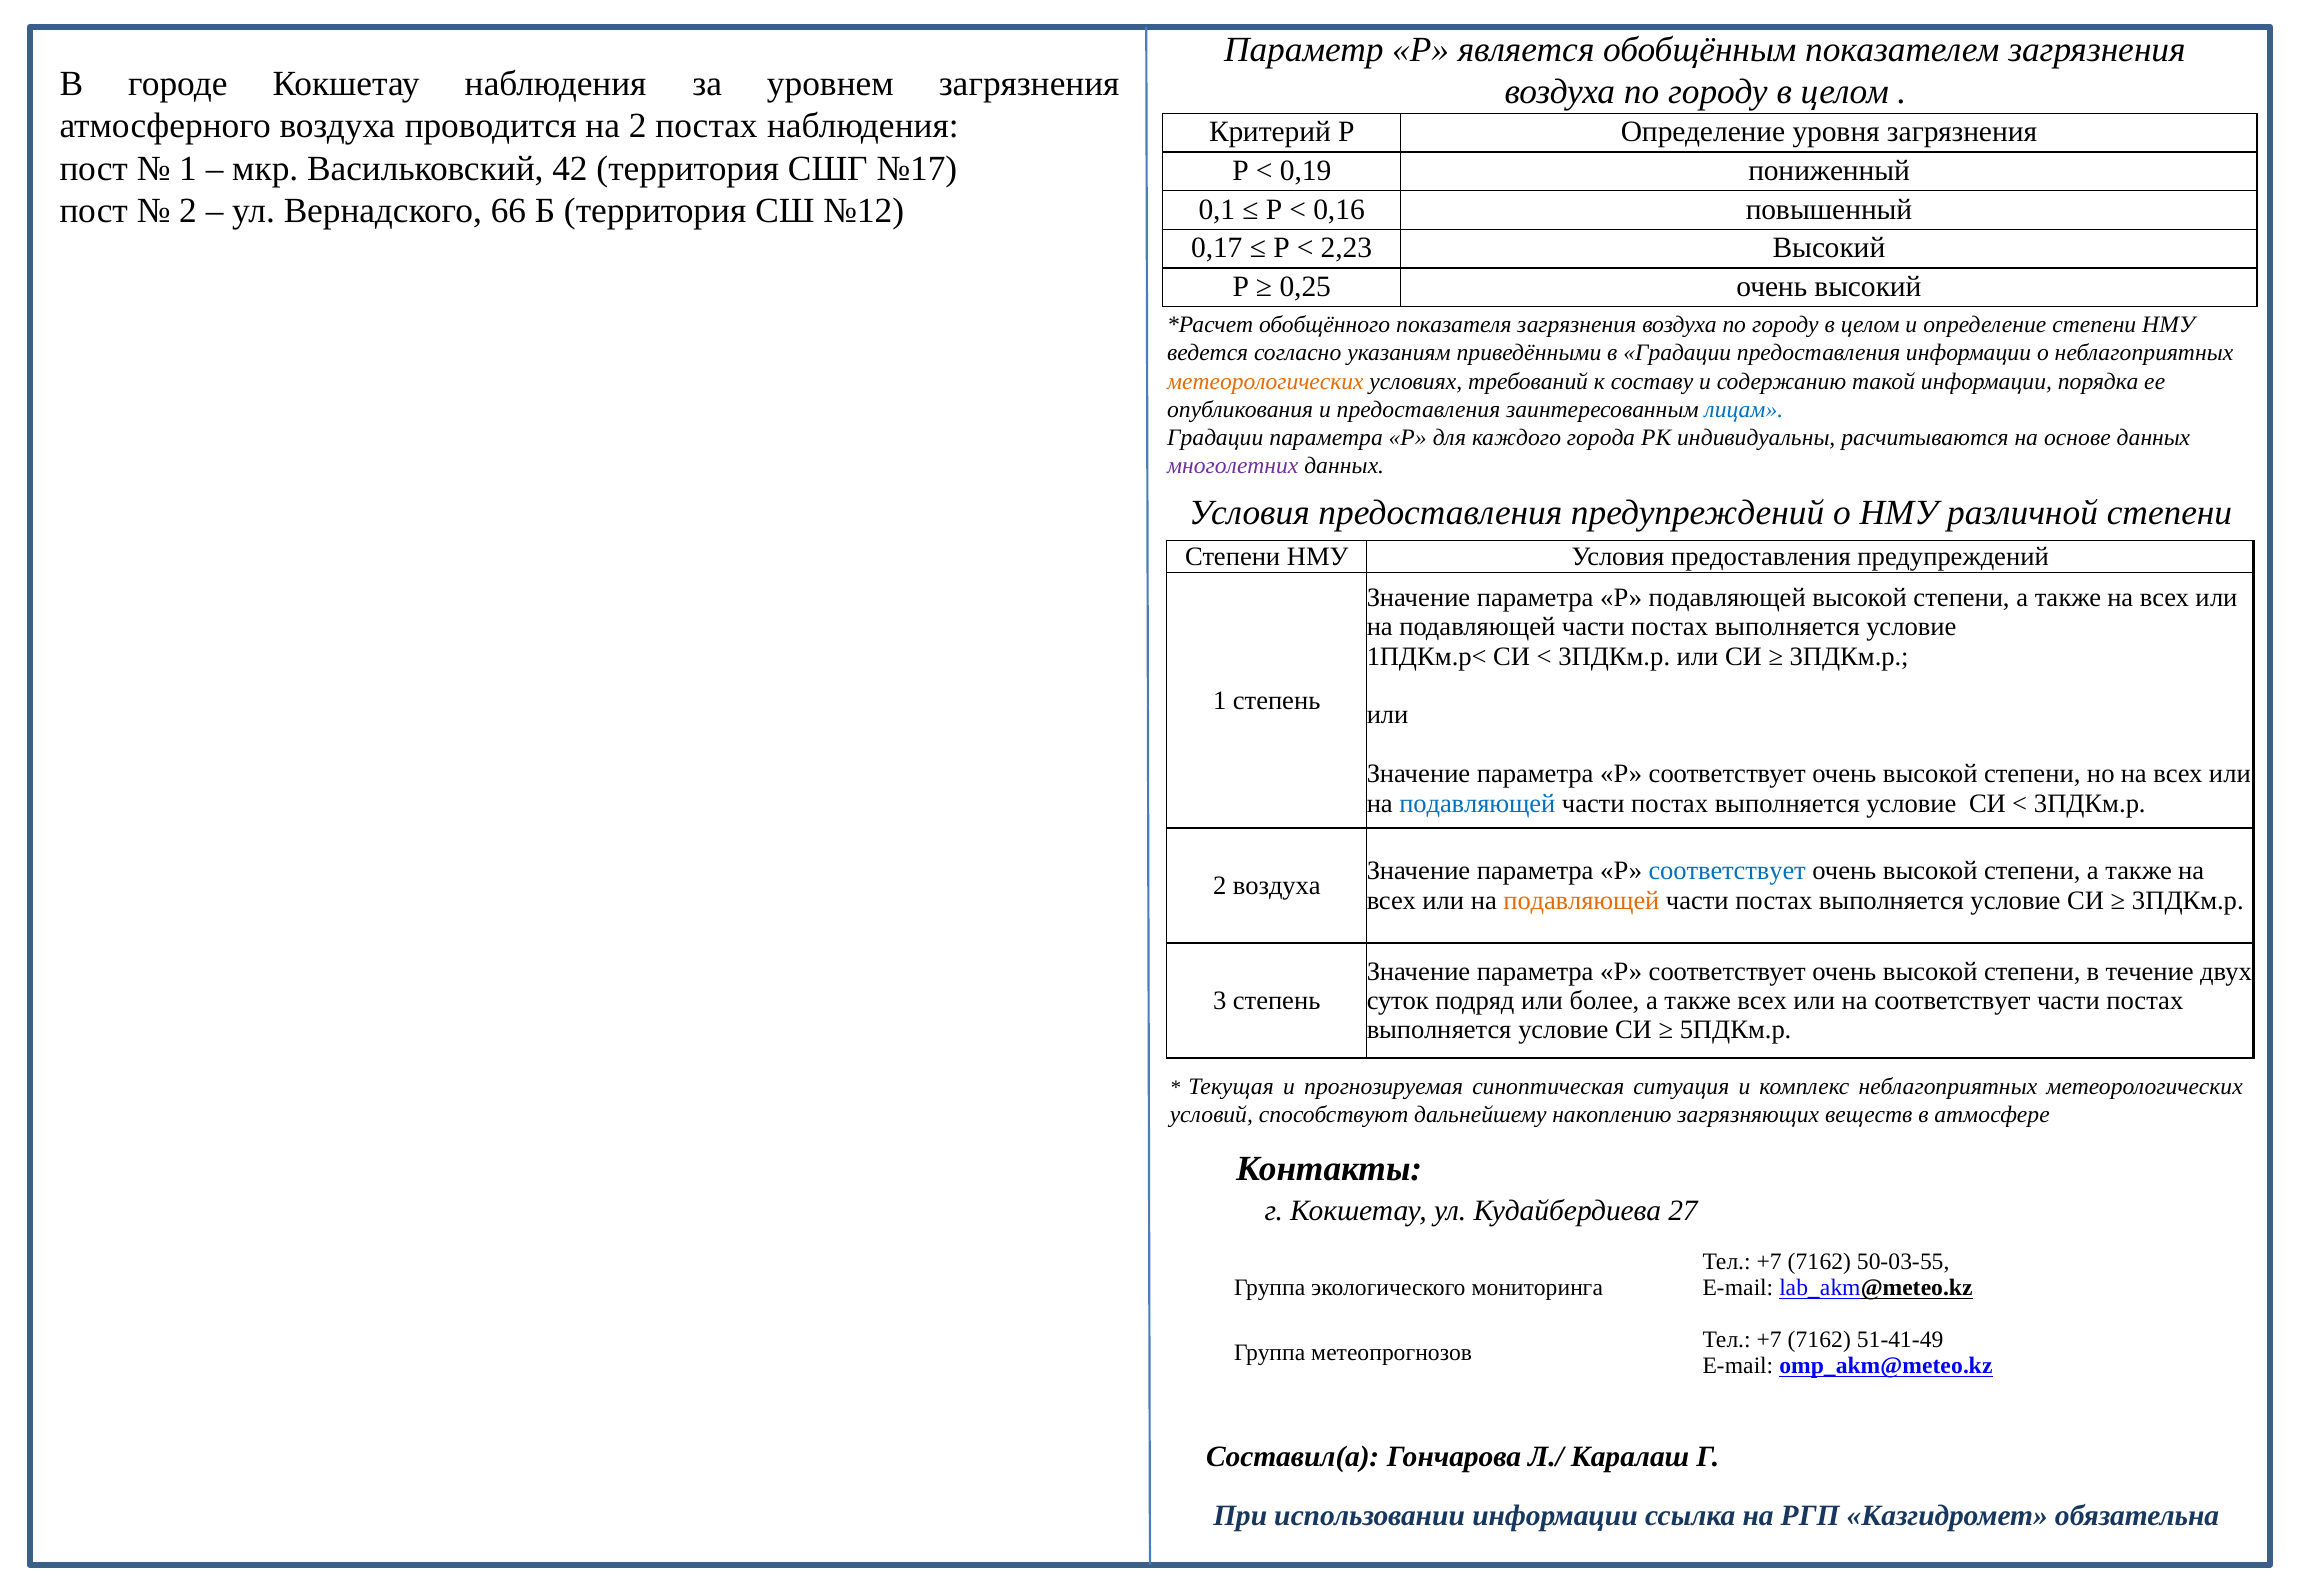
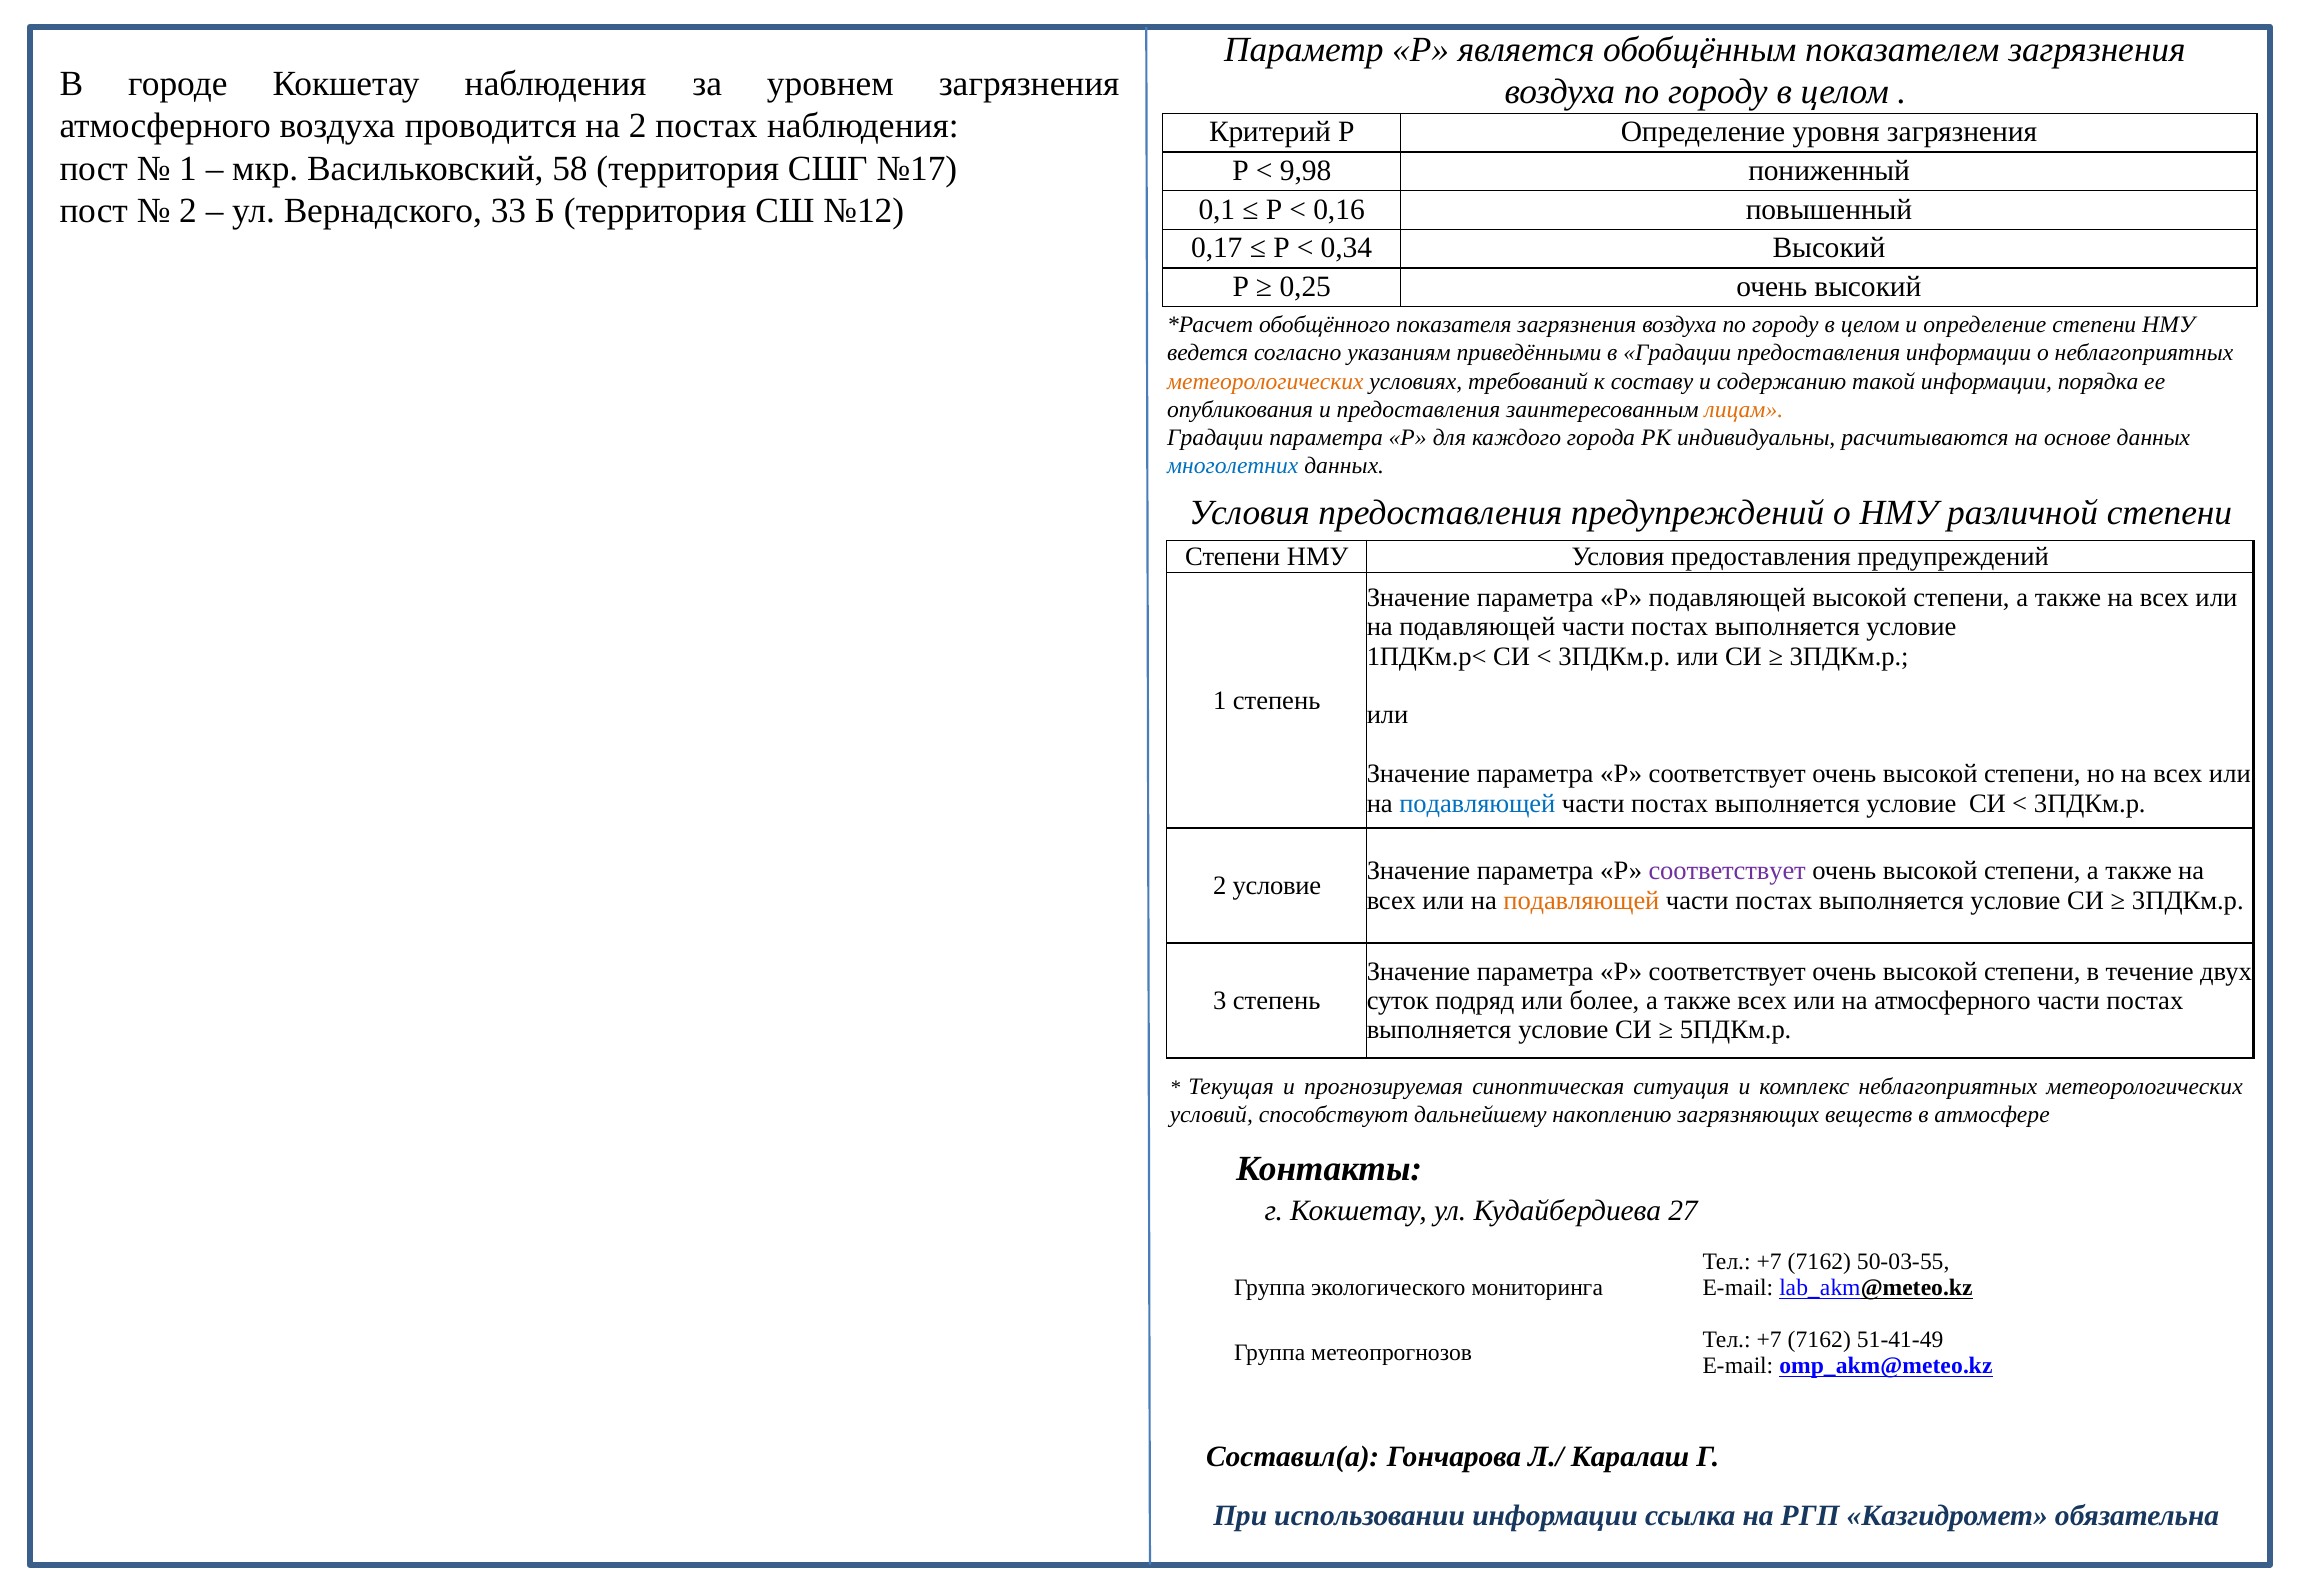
42: 42 -> 58 (570, 169)
0,19: 0,19 -> 9,98 (1306, 171)
66: 66 -> 33 (508, 211)
2,23: 2,23 -> 0,34 (1346, 248)
лицам colour: blue -> orange (1744, 410)
многолетних colour: purple -> blue (1233, 466)
соответствует colour: blue -> purple (1727, 871)
2 воздуха: воздуха -> условие (1277, 886)
на соответствует: соответствует -> атмосферного (1953, 1001)
